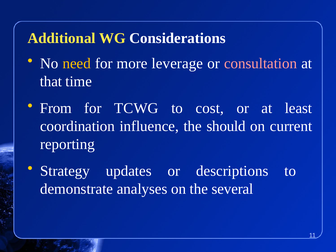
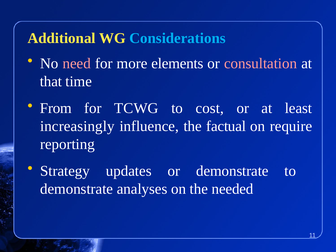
Considerations colour: white -> light blue (178, 38)
need colour: yellow -> pink (77, 63)
leverage: leverage -> elements (177, 63)
coordination: coordination -> increasingly (77, 126)
should: should -> factual (226, 126)
current: current -> require (291, 126)
or descriptions: descriptions -> demonstrate (232, 171)
several: several -> needed (232, 189)
